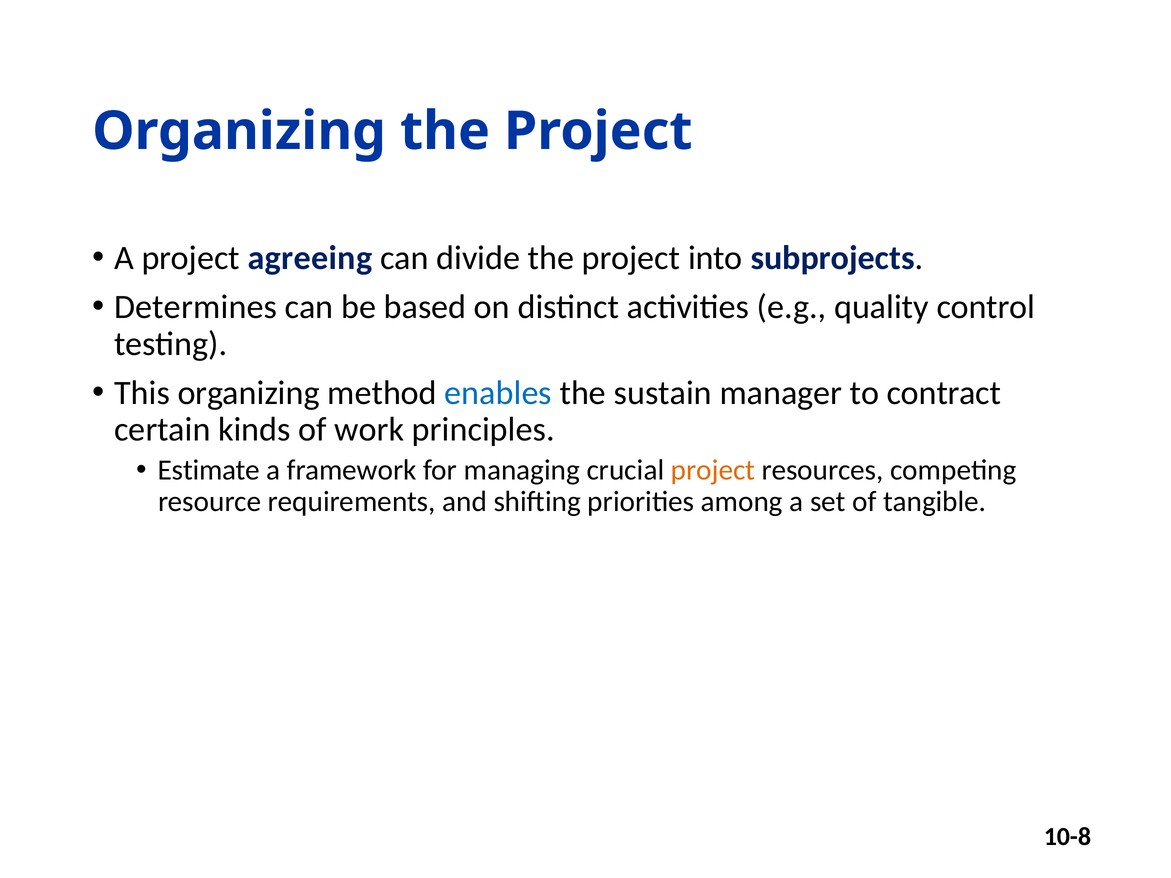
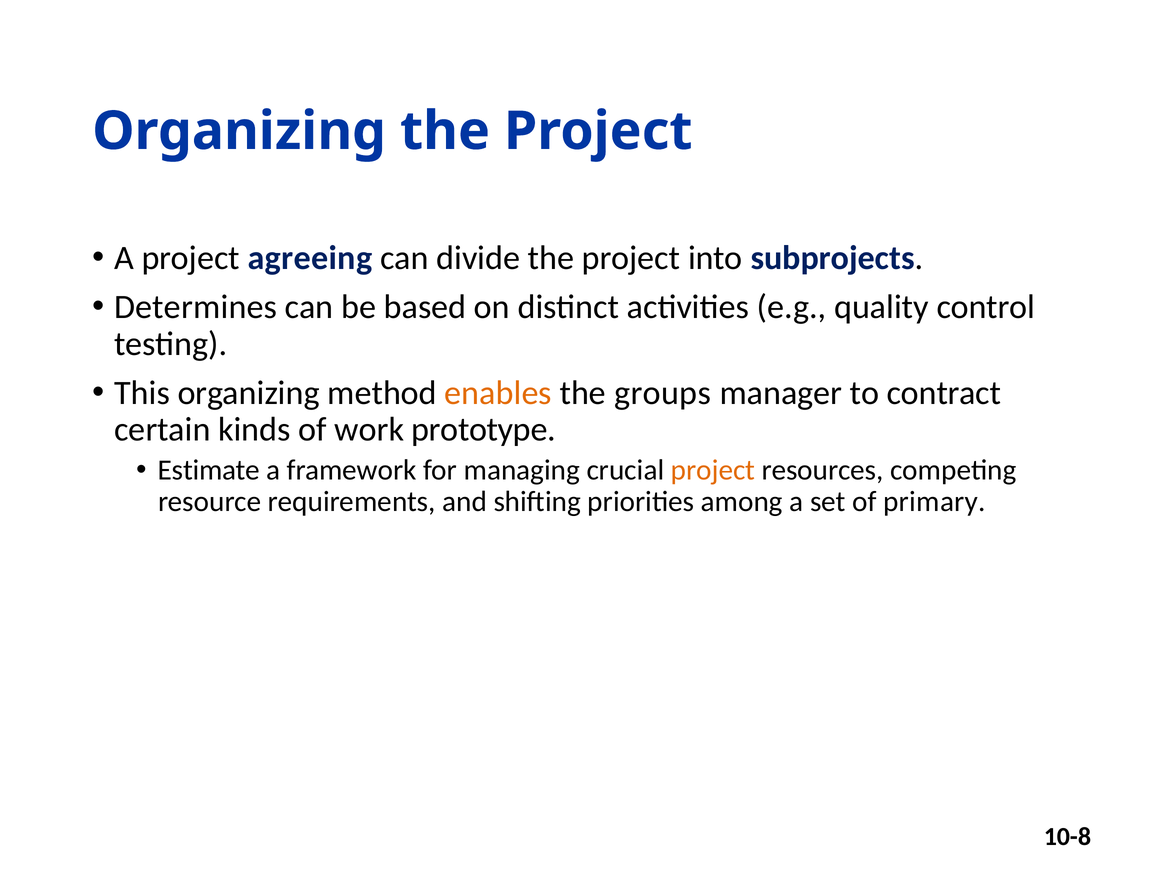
enables colour: blue -> orange (498, 393)
sustain: sustain -> groups (663, 393)
principles: principles -> prototype (484, 430)
tangible: tangible -> primary (935, 502)
